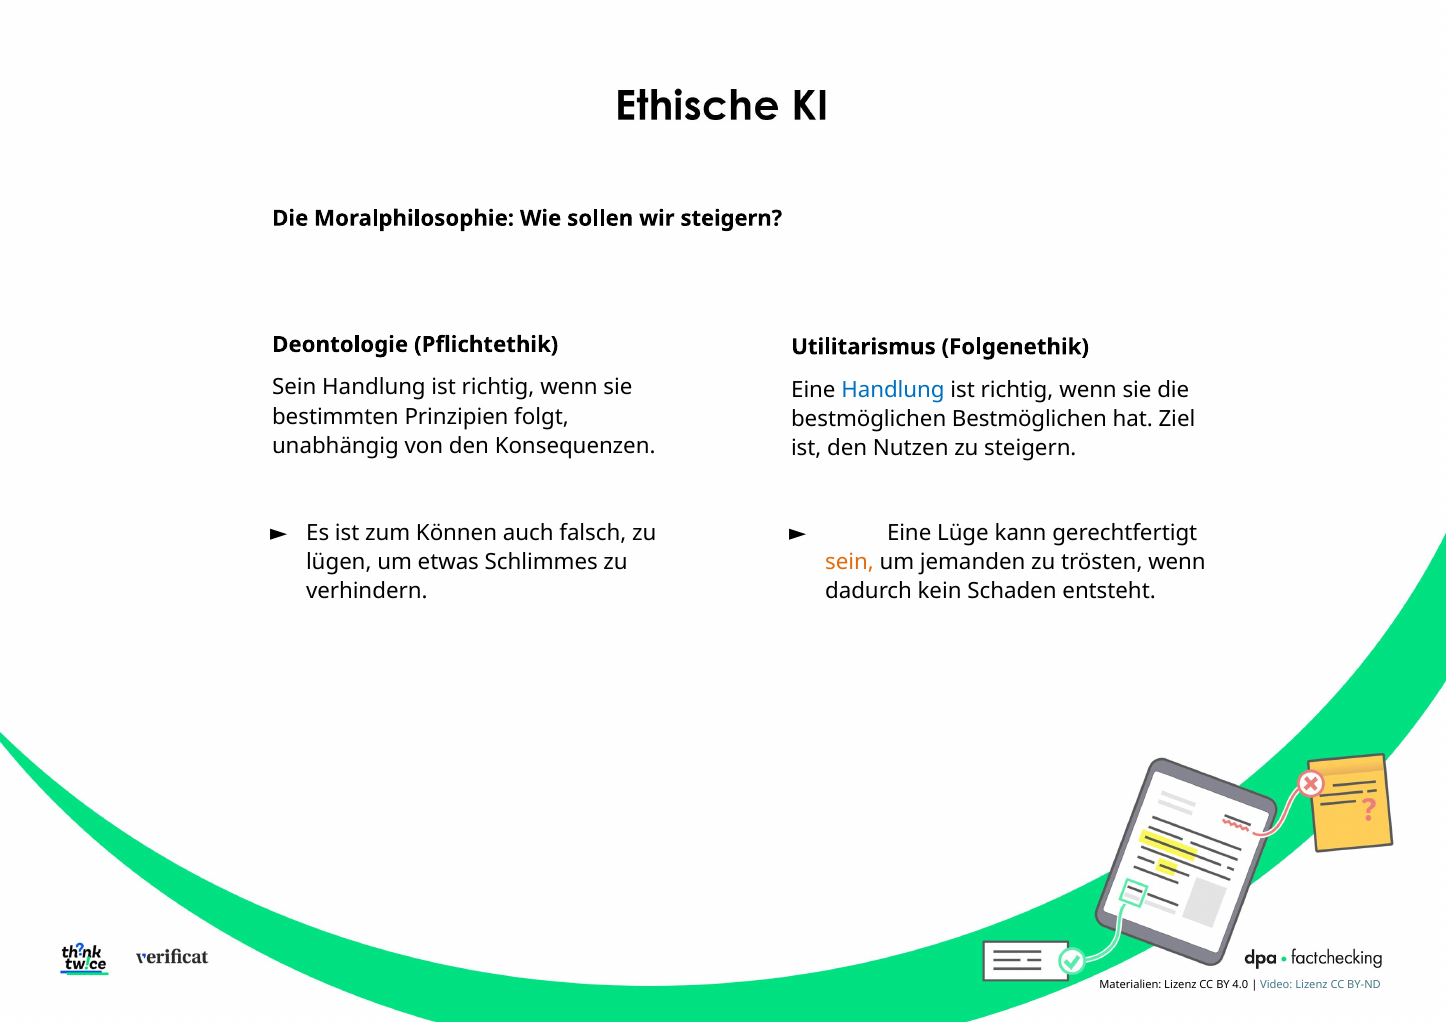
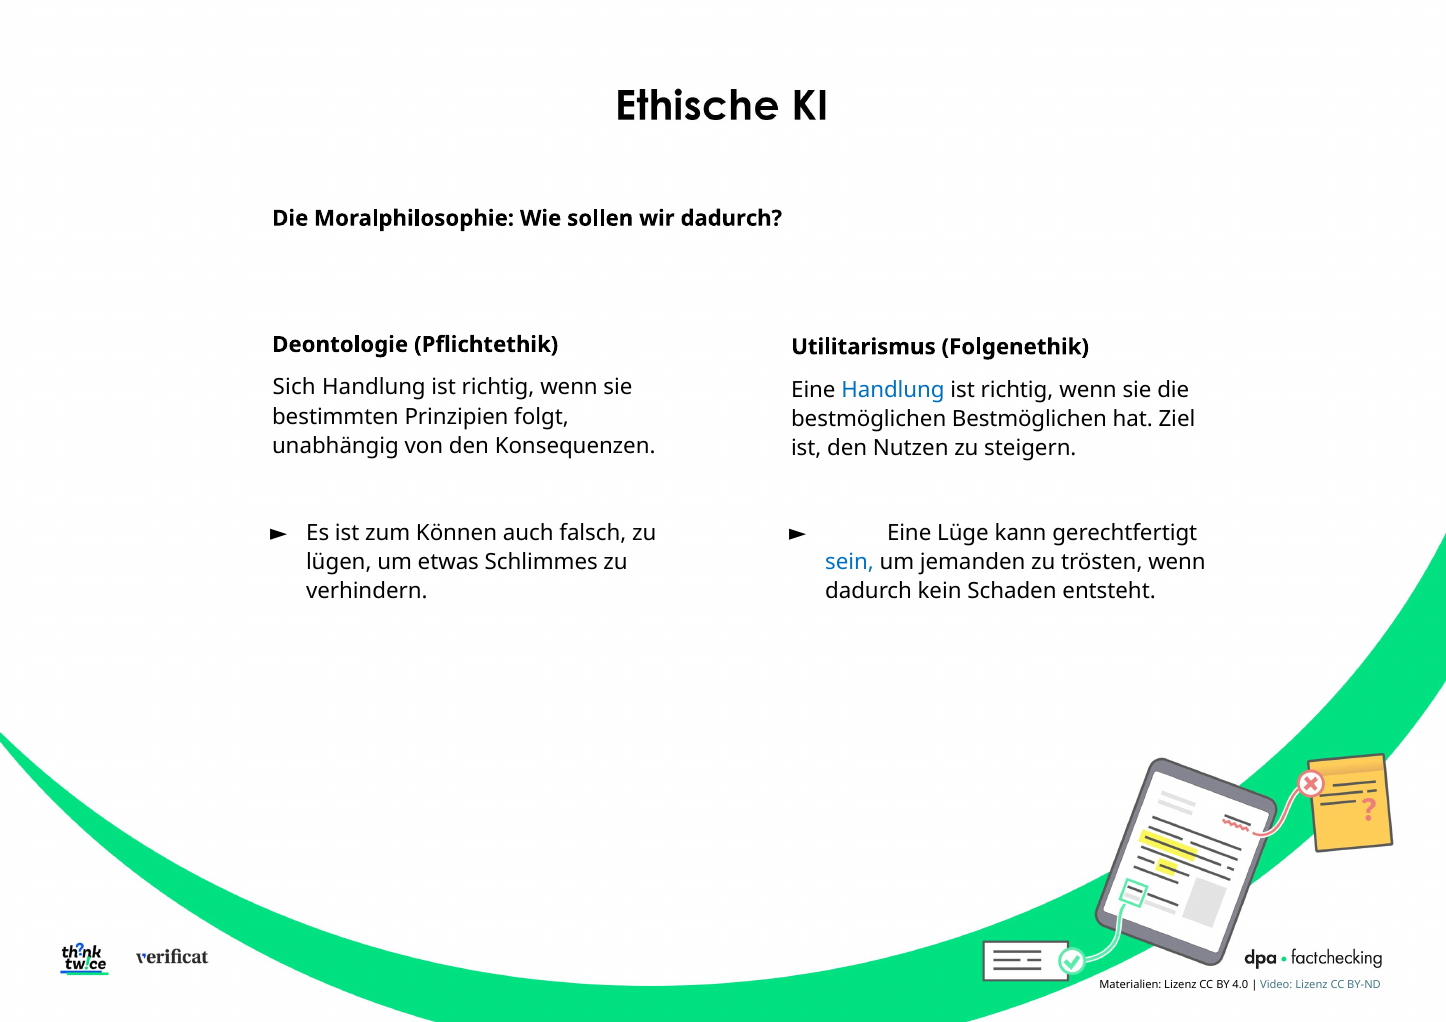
wir steigern: steigern -> dadurch (731, 218)
Sein: Sein -> Sich (294, 388)
sein colour: orange -> blue (850, 562)
